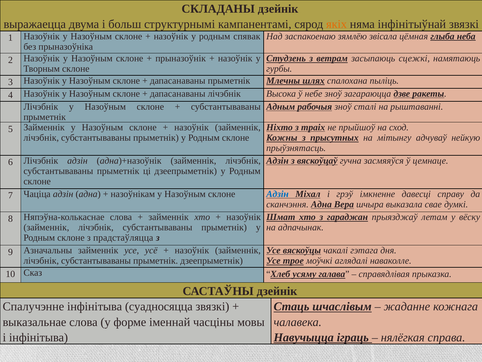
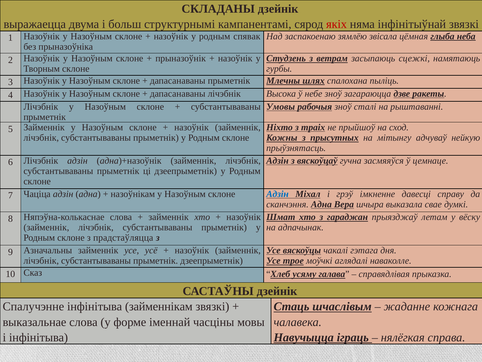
якіх colour: orange -> red (337, 24)
Адным: Адным -> Умовы (281, 106)
суадносяцца: суадносяцца -> займеннікам (159, 306)
